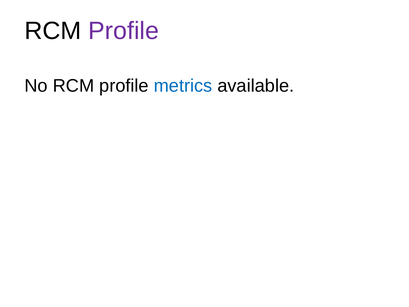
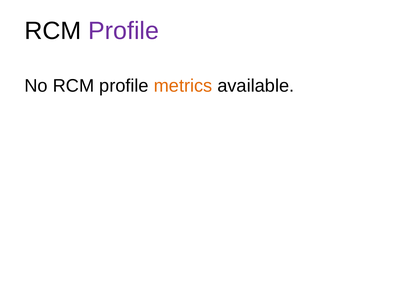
metrics colour: blue -> orange (183, 86)
